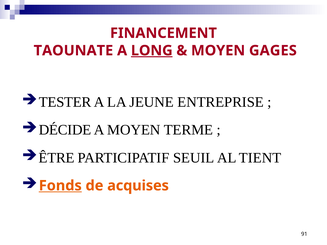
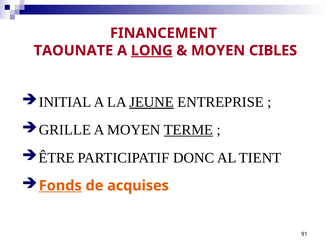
GAGES: GAGES -> CIBLES (273, 51)
TESTER: TESTER -> INITIAL (65, 102)
JEUNE underline: none -> present (152, 102)
DÉCIDE: DÉCIDE -> GRILLE (65, 130)
TERME underline: none -> present (188, 130)
SEUIL: SEUIL -> DONC (194, 158)
